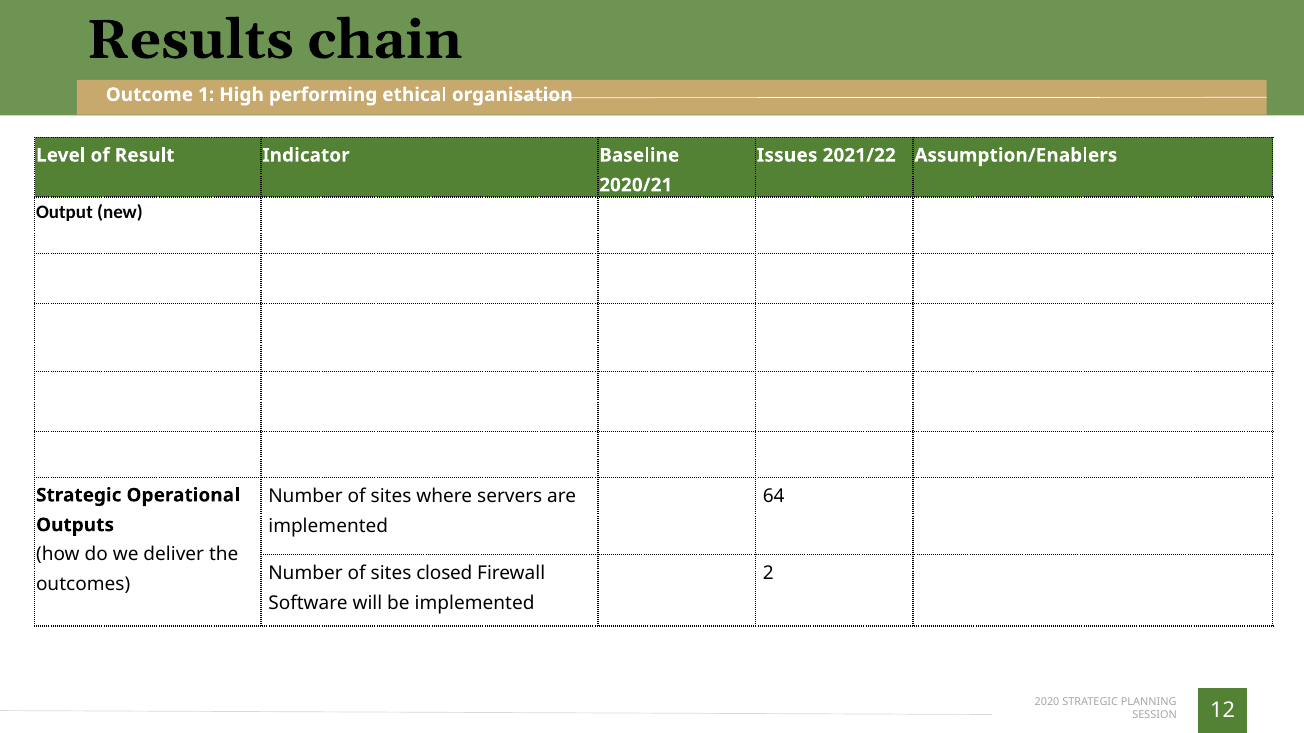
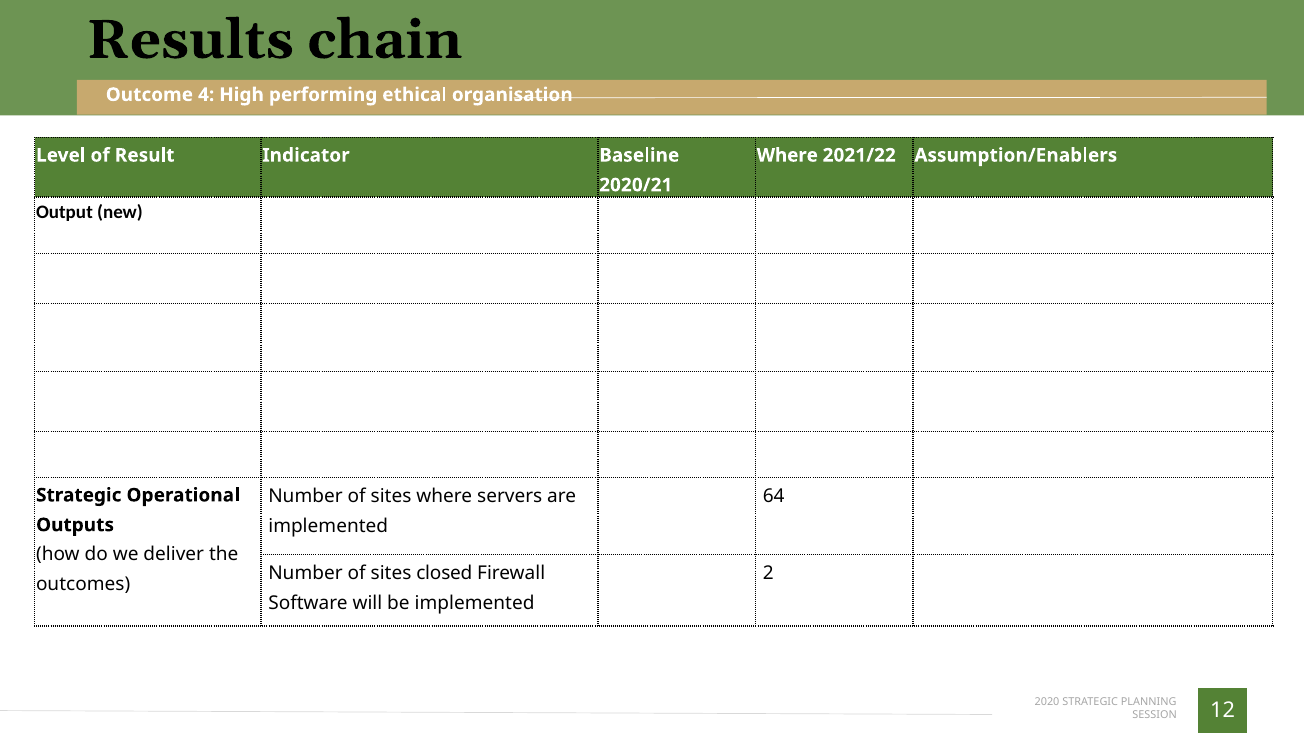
1: 1 -> 4 (206, 95)
Issues: Issues -> Where (787, 155)
